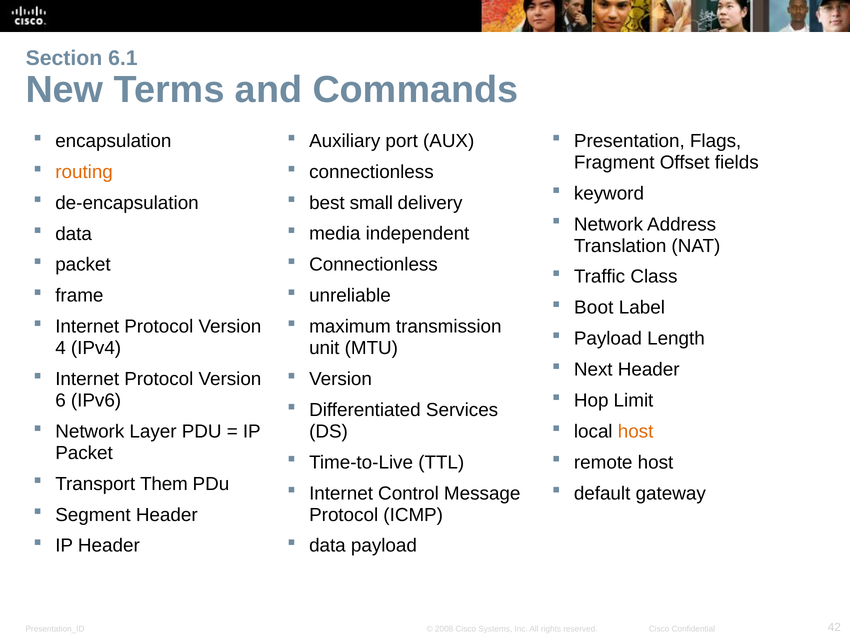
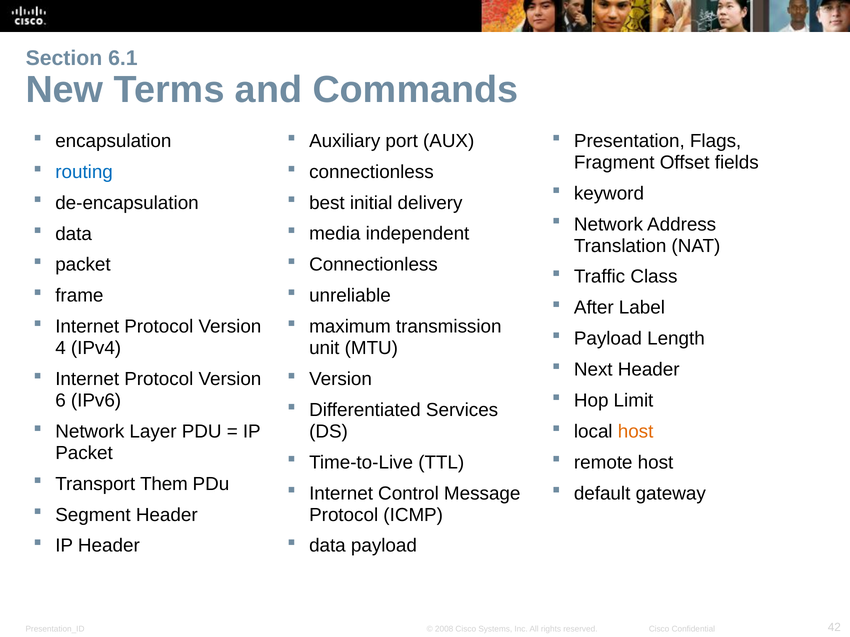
routing colour: orange -> blue (84, 172)
small: small -> initial (371, 203)
Boot: Boot -> After (594, 308)
